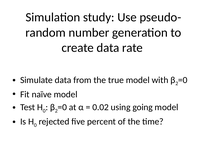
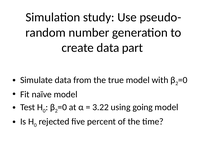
rate: rate -> part (132, 48)
0.02: 0.02 -> 3.22 (101, 107)
